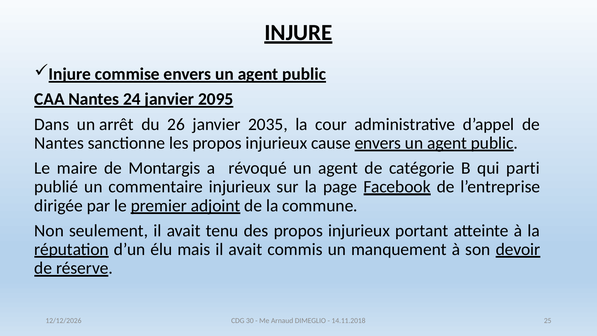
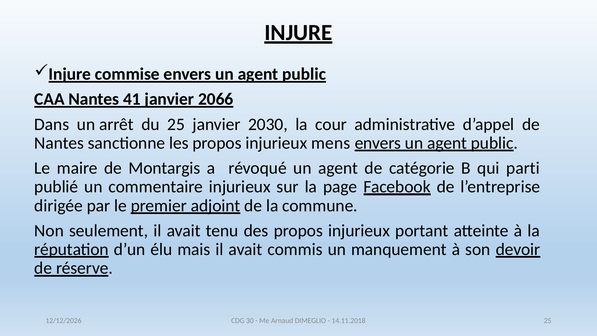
24: 24 -> 41 (132, 99)
2095: 2095 -> 2066 (216, 99)
du 26: 26 -> 25 (176, 124)
2035: 2035 -> 2030 (268, 124)
cause: cause -> mens (331, 143)
